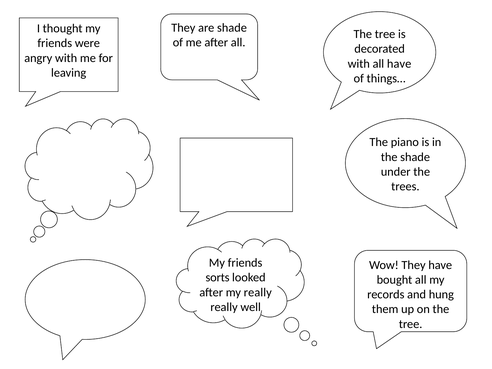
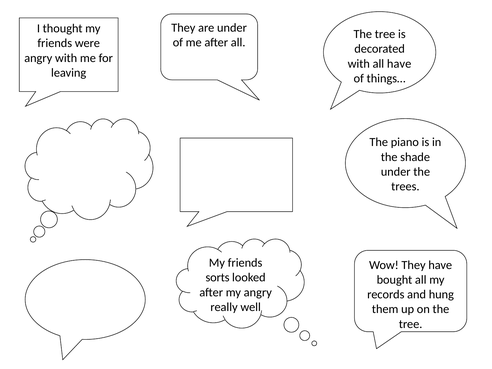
are shade: shade -> under (232, 28)
my really: really -> angry (258, 292)
